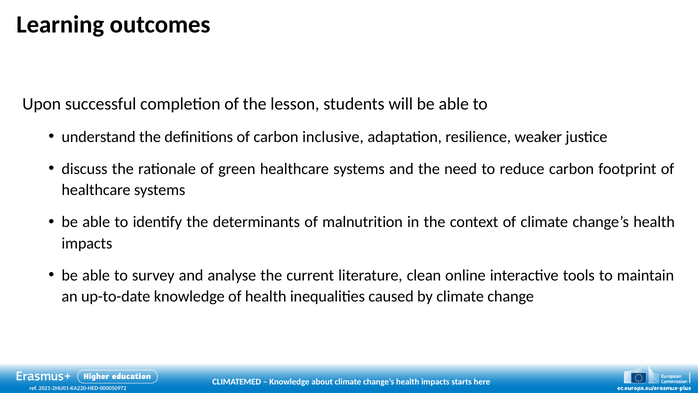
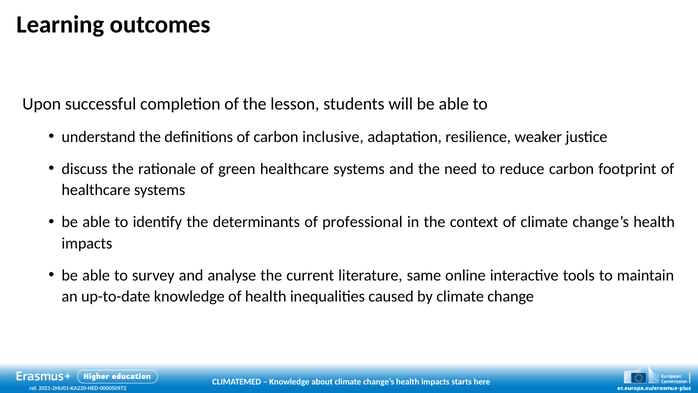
malnutrition: malnutrition -> professional (362, 222)
clean: clean -> same (424, 275)
